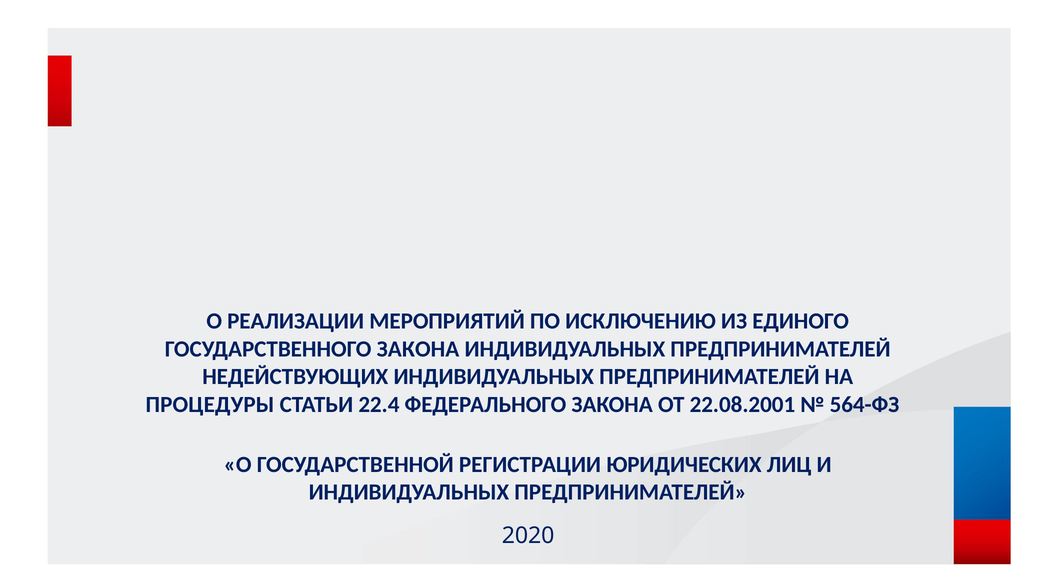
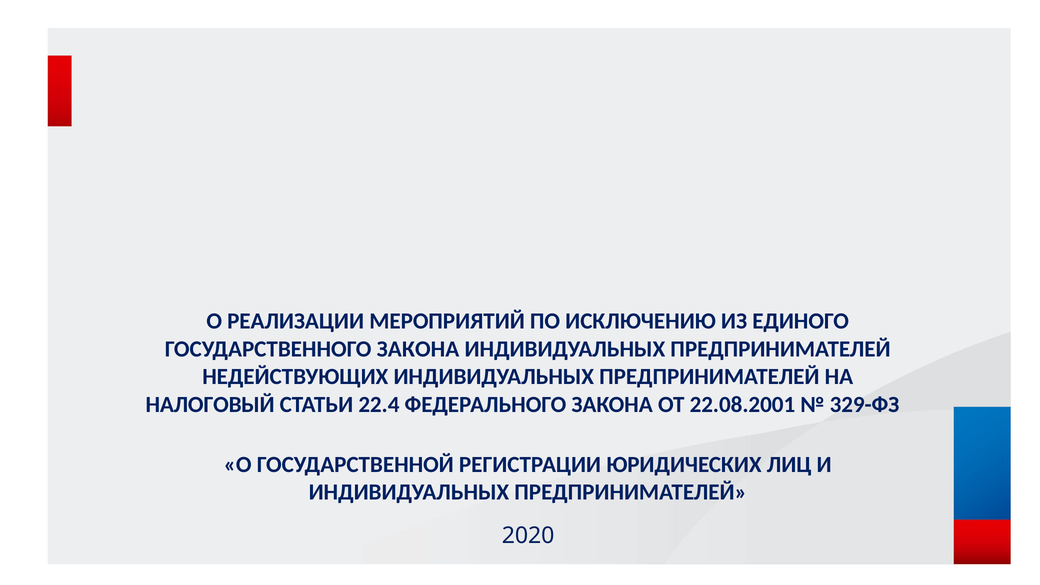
ПРОЦЕДУРЫ: ПРОЦЕДУРЫ -> НАЛОГОВЫЙ (210, 404)
564-ФЗ: 564-ФЗ -> 329-ФЗ (864, 404)
